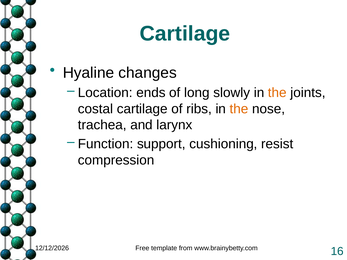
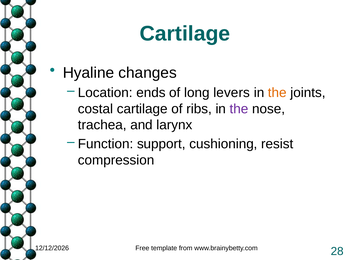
slowly: slowly -> levers (232, 93)
the colour: orange -> purple (239, 109)
16: 16 -> 28 (337, 252)
